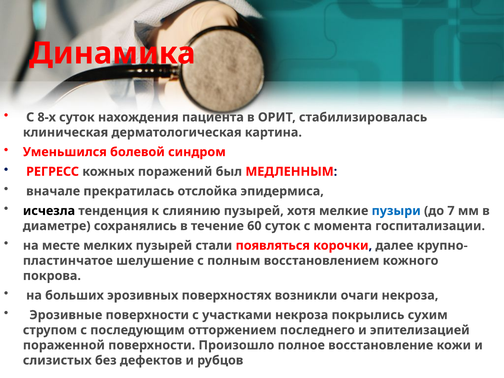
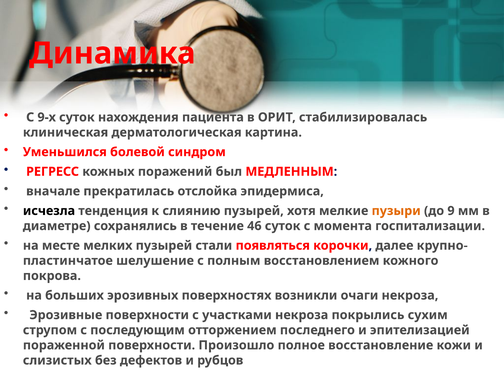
8-х: 8-х -> 9-х (47, 117)
пузыри colour: blue -> orange (396, 211)
7: 7 -> 9 (451, 211)
60: 60 -> 46 (254, 226)
